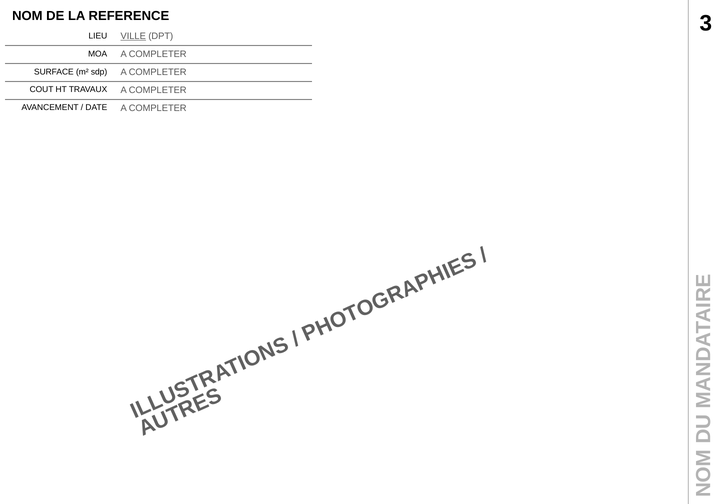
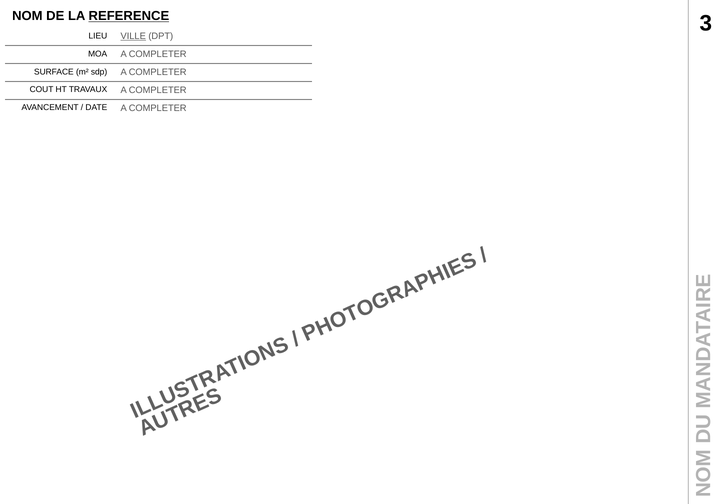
REFERENCE underline: none -> present (129, 16)
